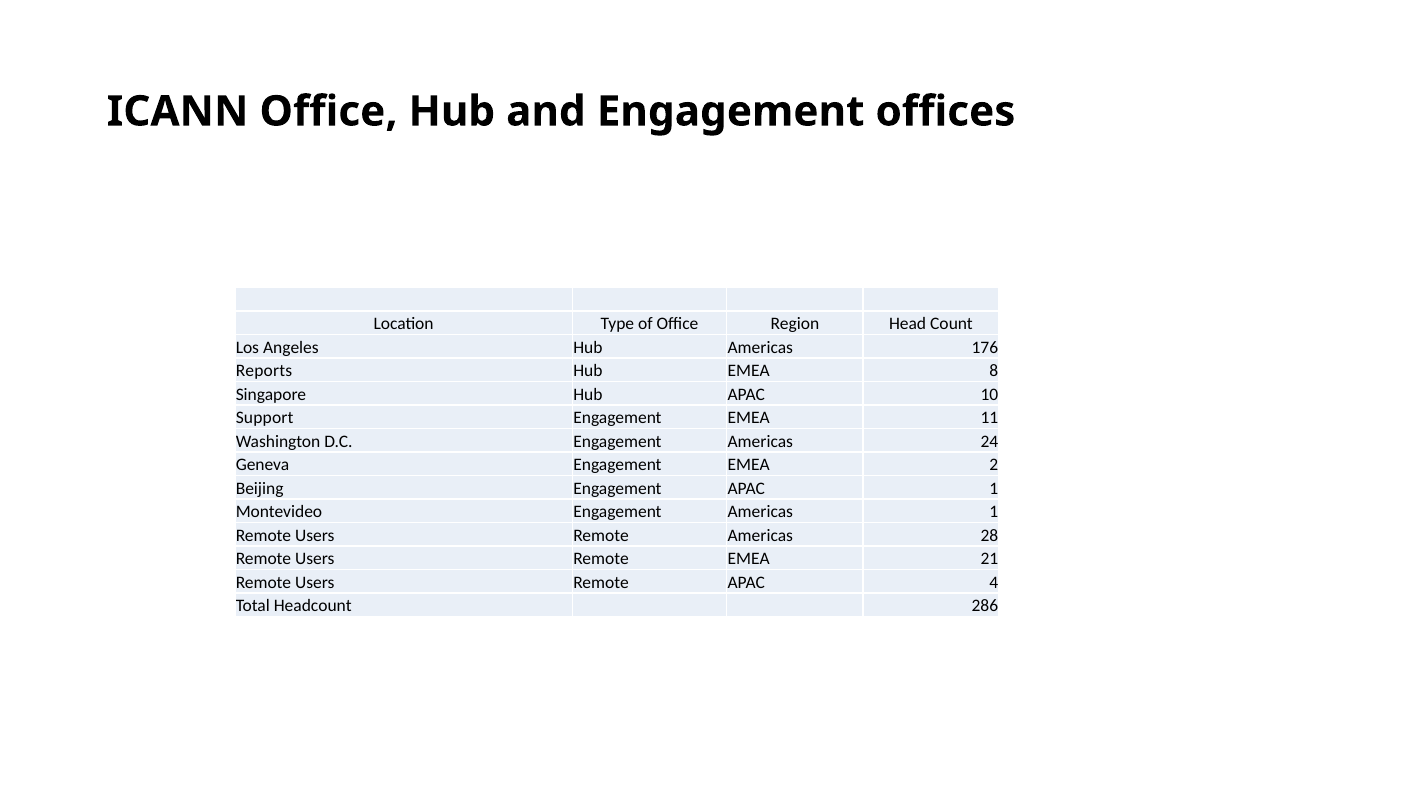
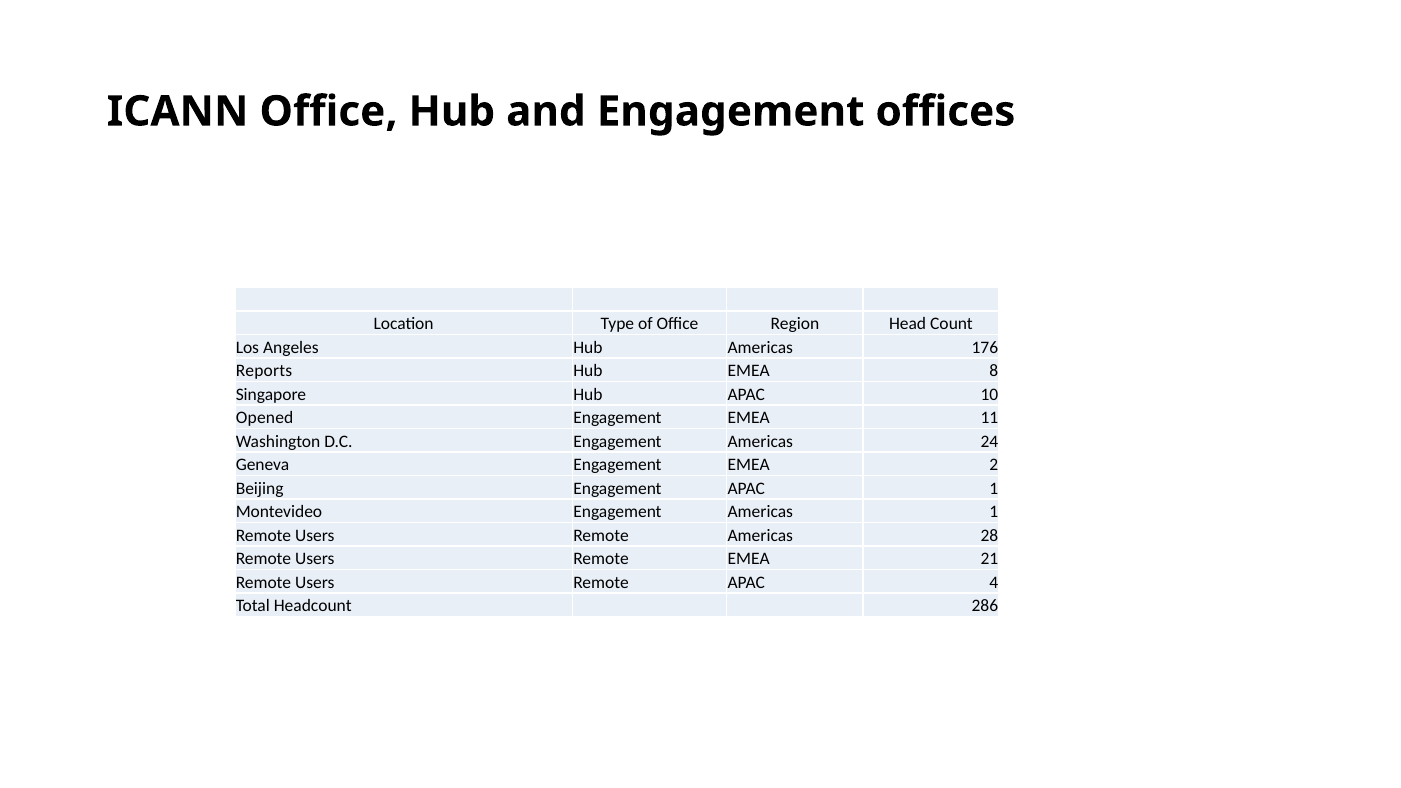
Support: Support -> Opened (265, 418)
